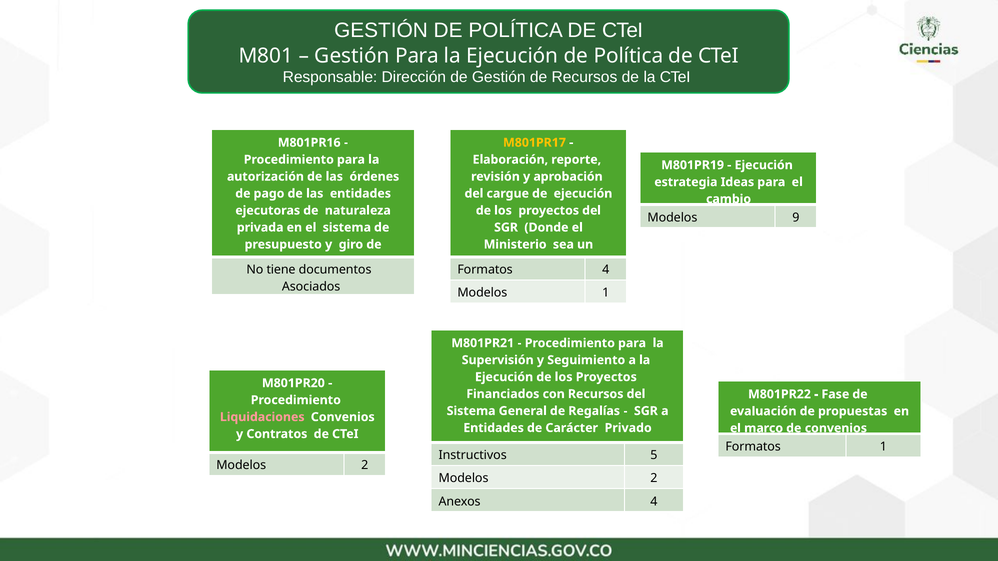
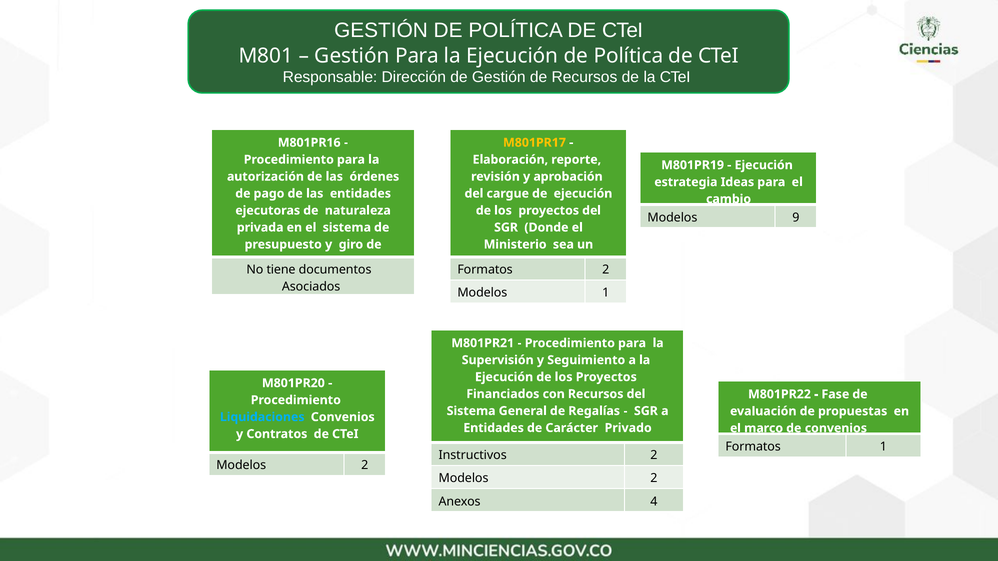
Formatos 4: 4 -> 2 (606, 270)
Liquidaciones colour: pink -> light blue (262, 417)
Instructivos 5: 5 -> 2 (654, 456)
